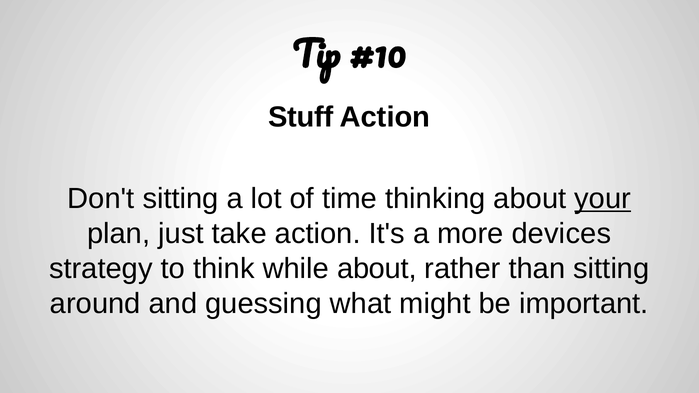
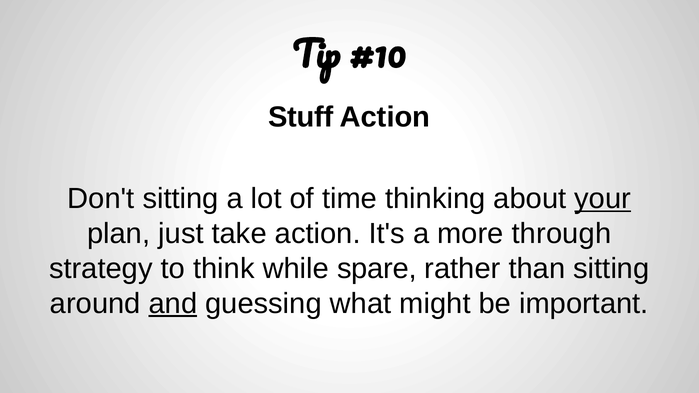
devices: devices -> through (561, 234)
while about: about -> spare (377, 269)
and underline: none -> present (173, 304)
